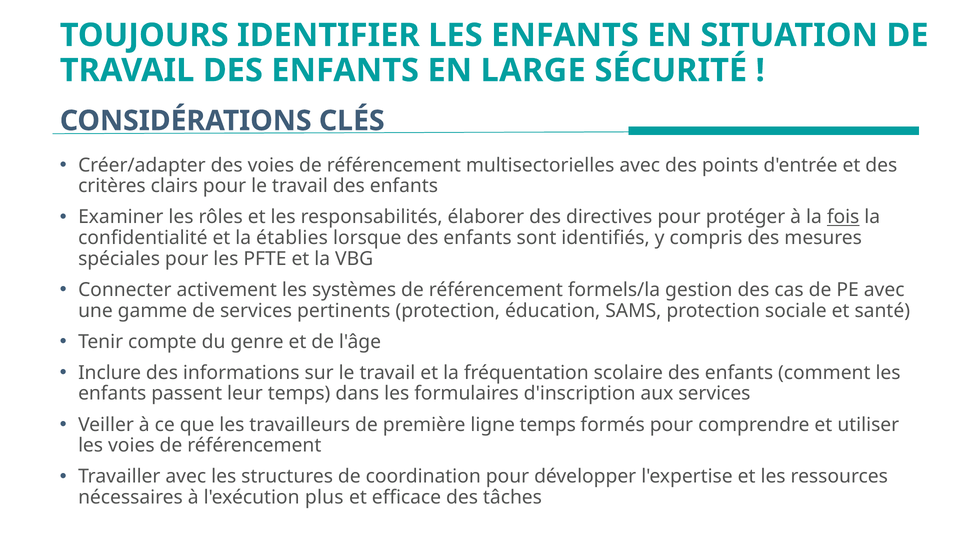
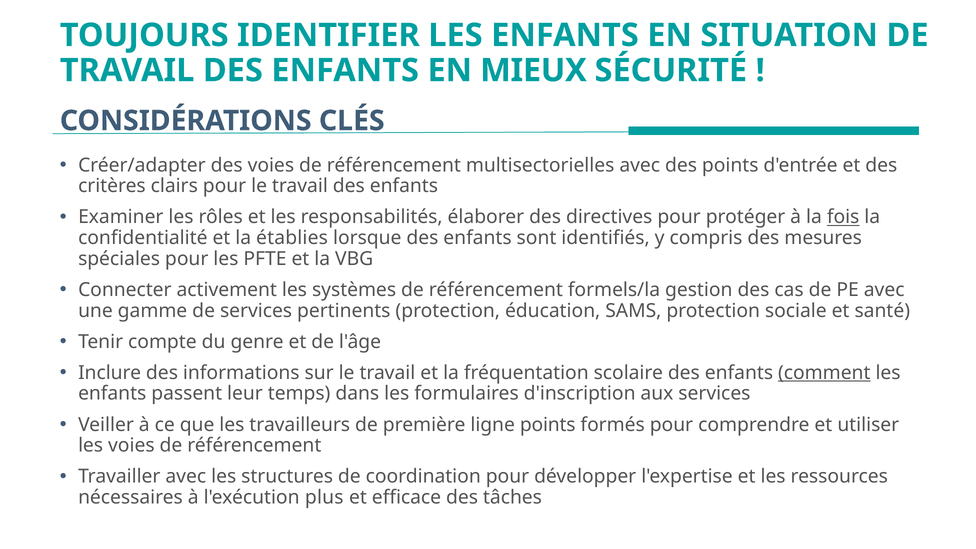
LARGE: LARGE -> MIEUX (533, 70)
comment underline: none -> present (824, 373)
ligne temps: temps -> points (548, 425)
